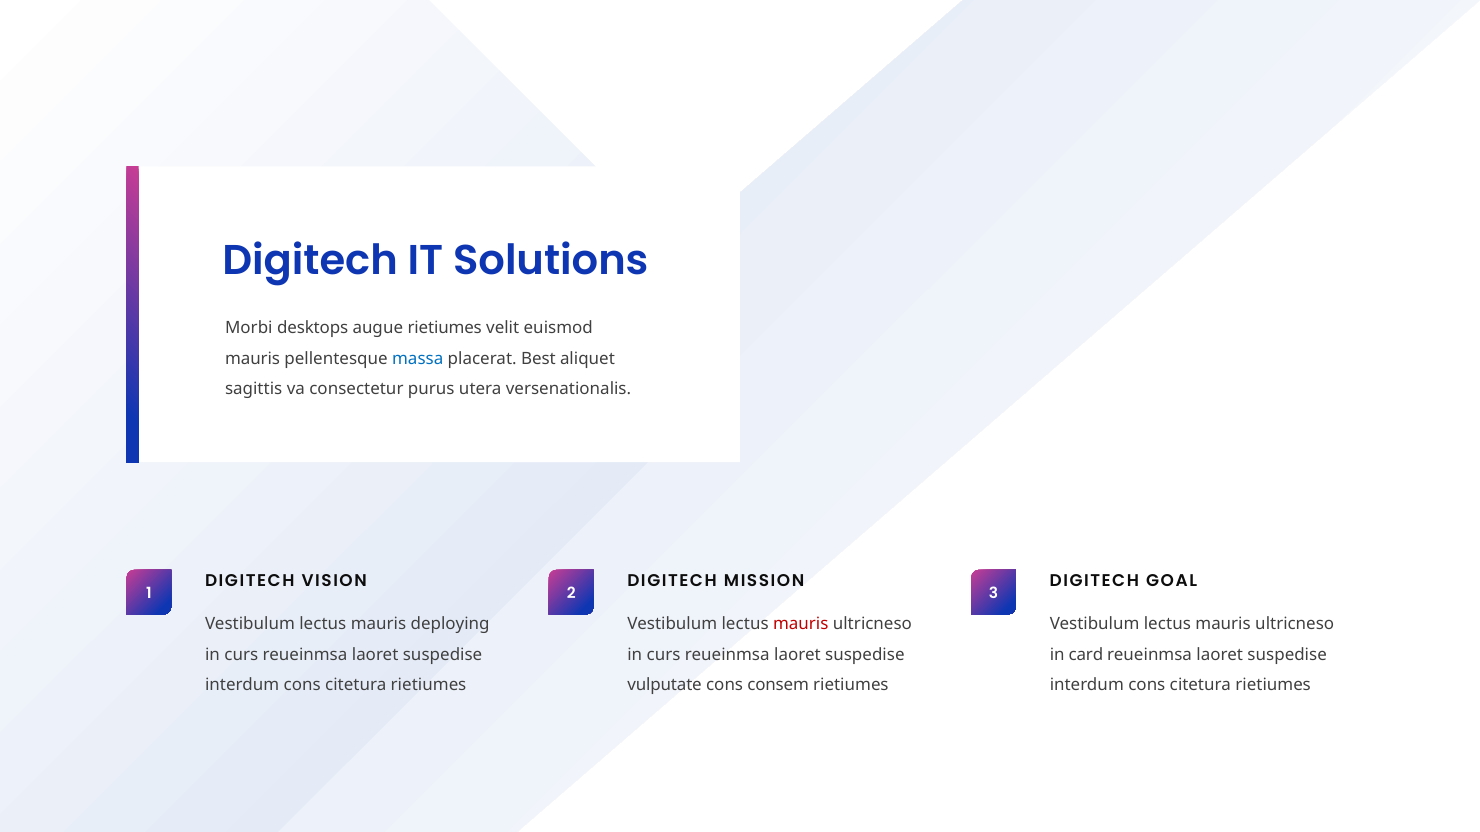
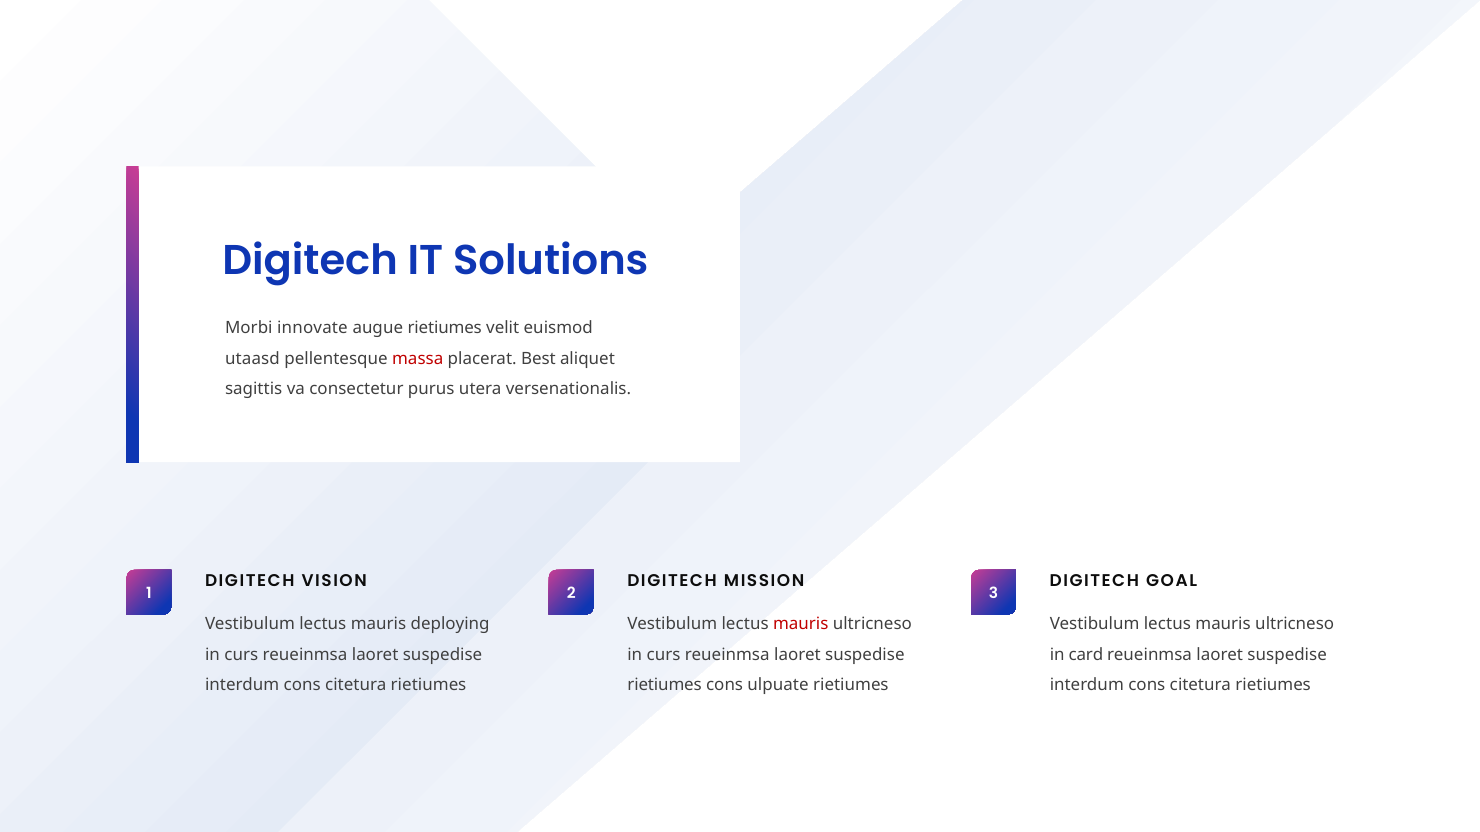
desktops: desktops -> innovate (312, 328)
mauris: mauris -> utaasd (252, 359)
massa colour: blue -> red (418, 359)
vulputate: vulputate -> rietiumes (665, 685)
consem: consem -> ulpuate (778, 685)
